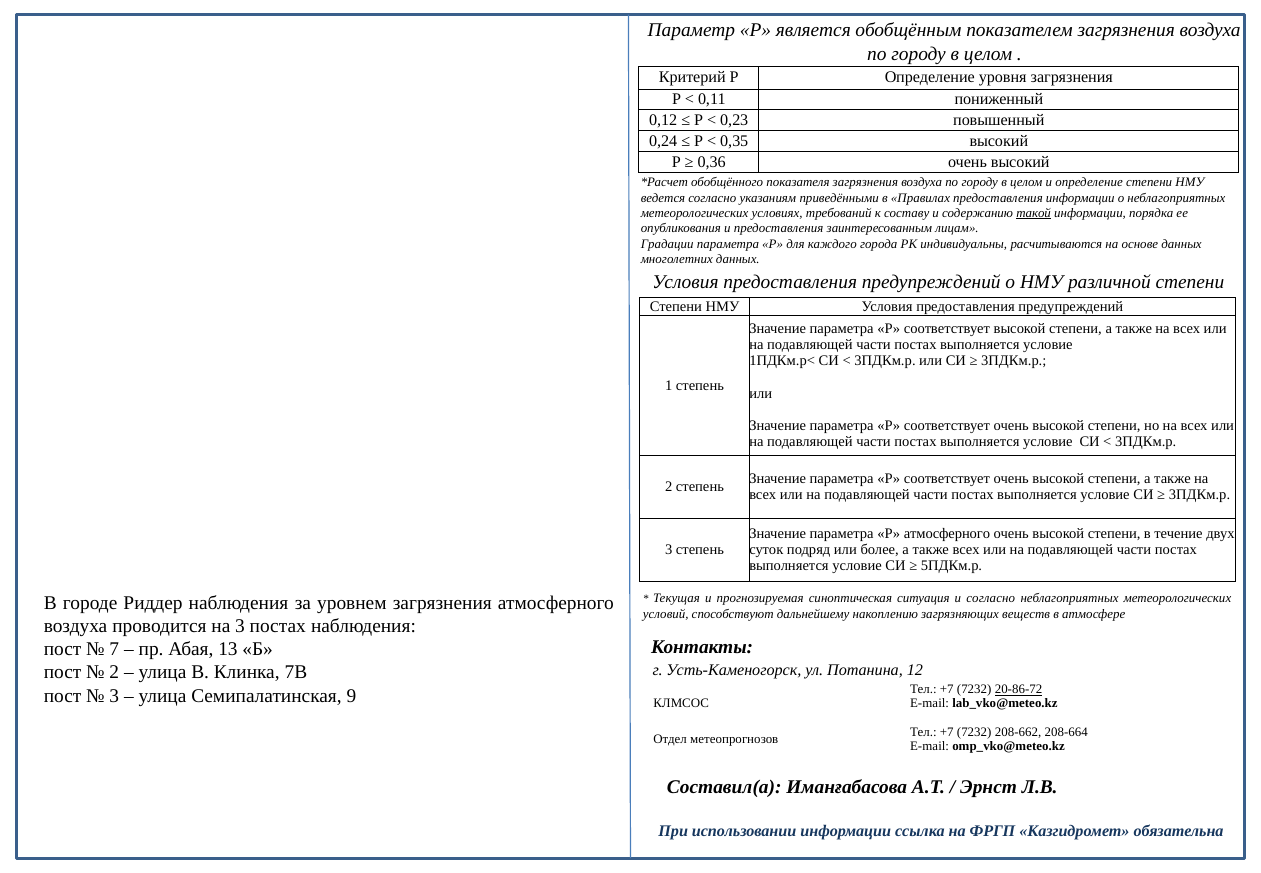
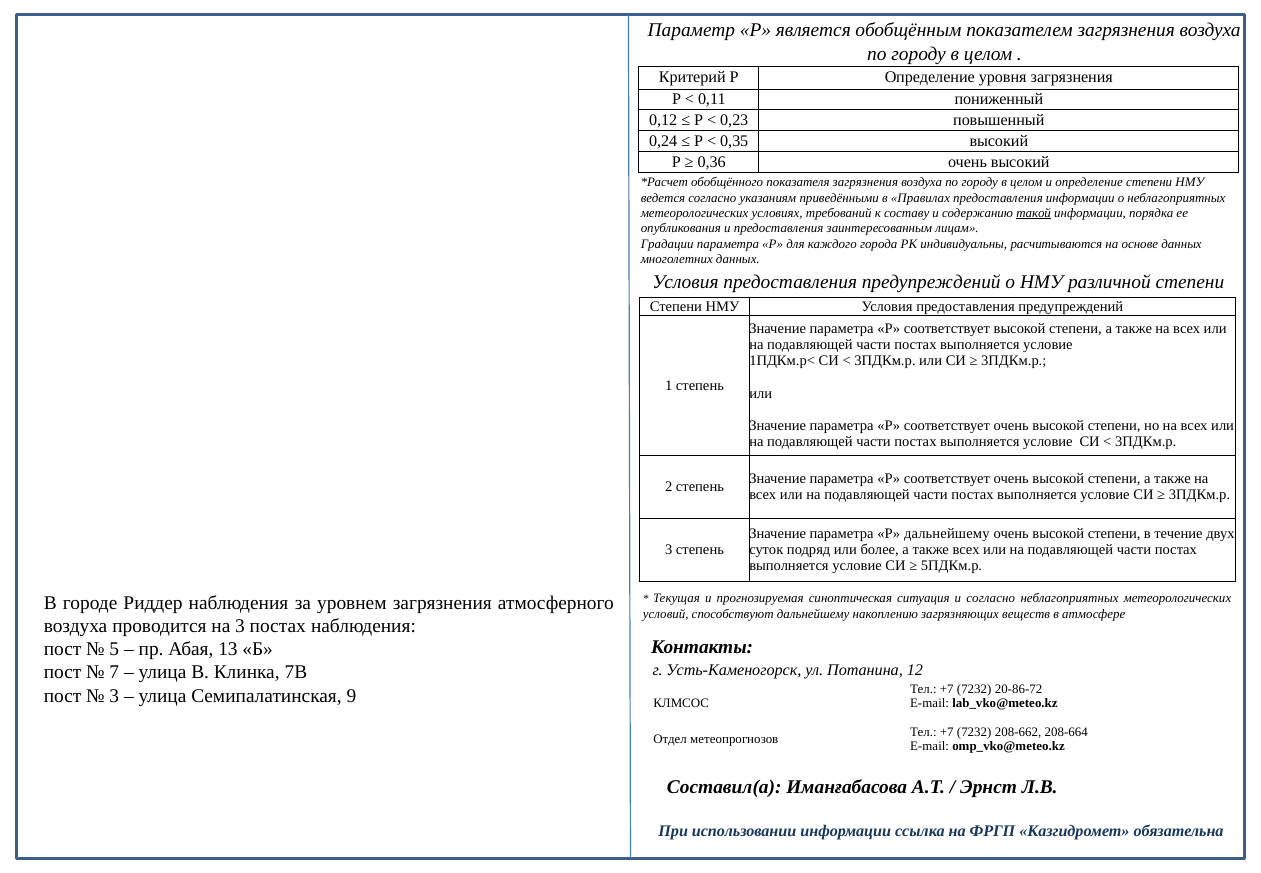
Р атмосферного: атмосферного -> дальнейшему (947, 534)
7: 7 -> 5 (114, 649)
2: 2 -> 7 (114, 672)
20-86-72 underline: present -> none (1019, 689)
